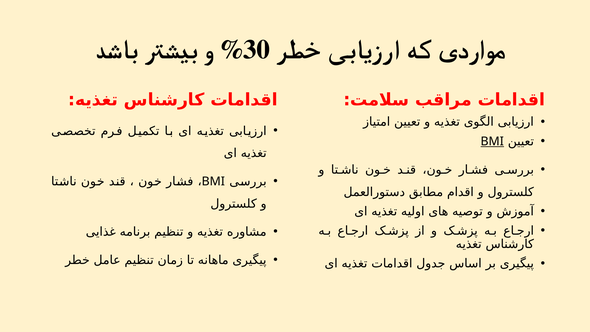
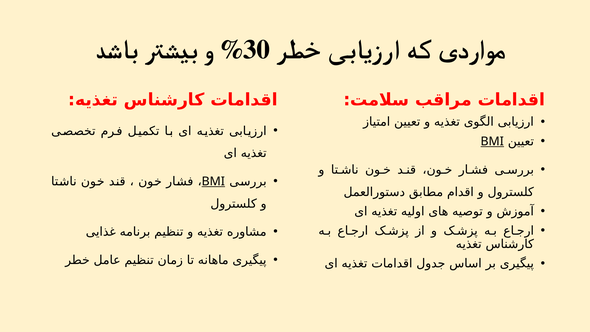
BMI underline: none -> present (213, 181)
